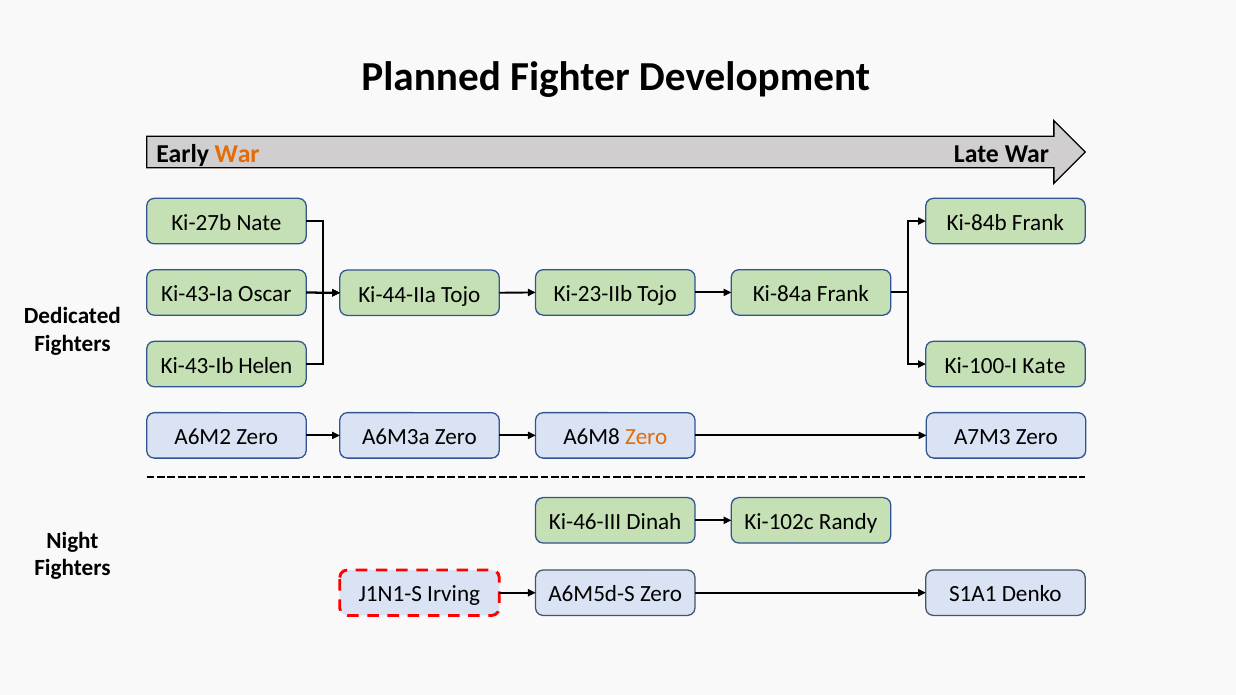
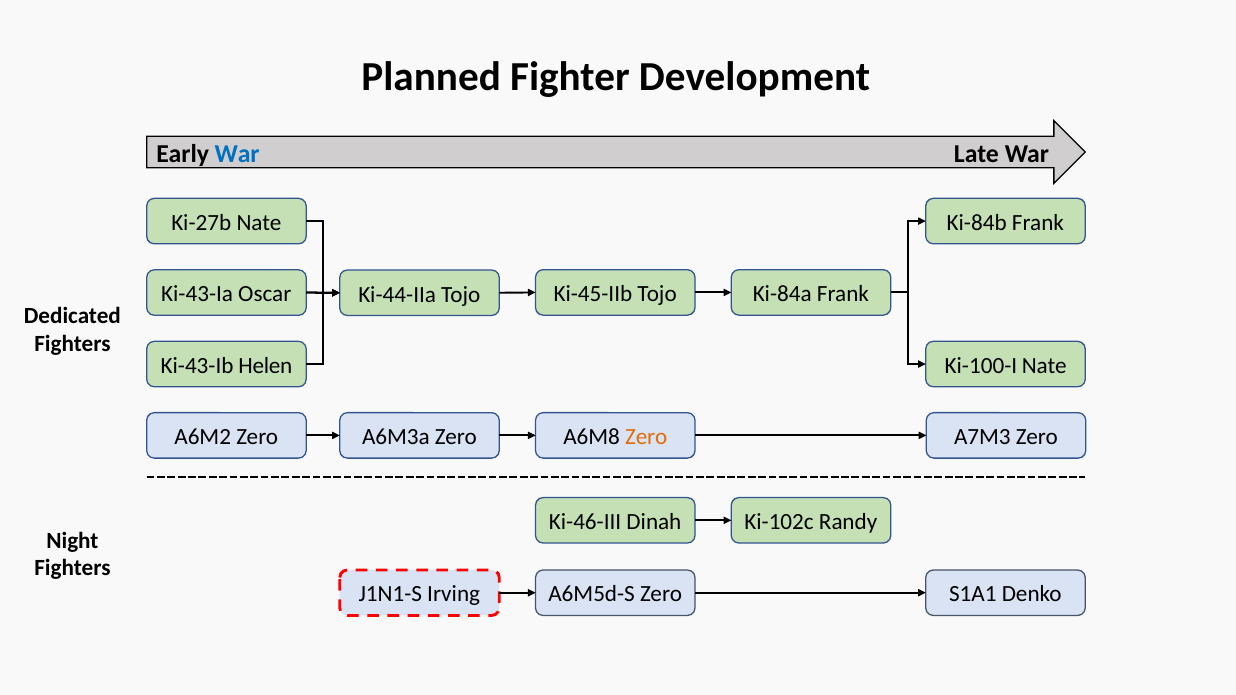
War colour: orange -> blue (237, 154)
Ki-23-IIb: Ki-23-IIb -> Ki-45-IIb (593, 294)
Ki-100-I Kate: Kate -> Nate (1044, 366)
